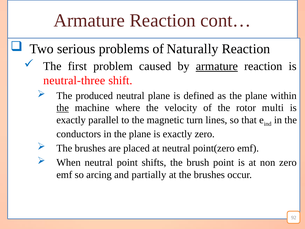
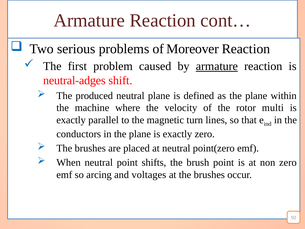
Naturally: Naturally -> Moreover (193, 49)
neutral-three: neutral-three -> neutral-adges (74, 80)
the underline: present -> none (63, 108)
partially: partially -> voltages (149, 175)
